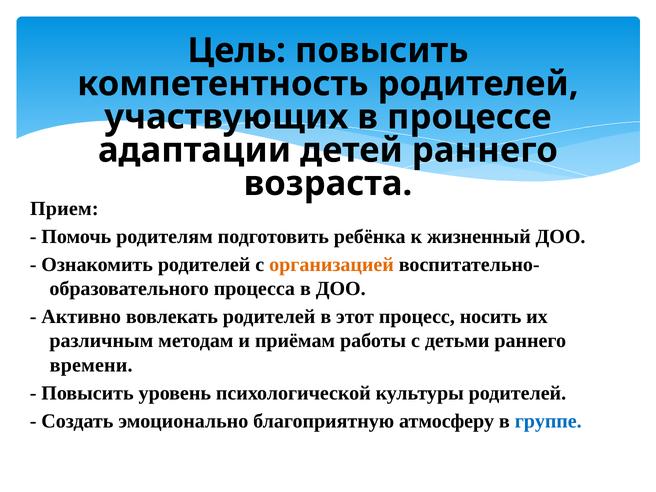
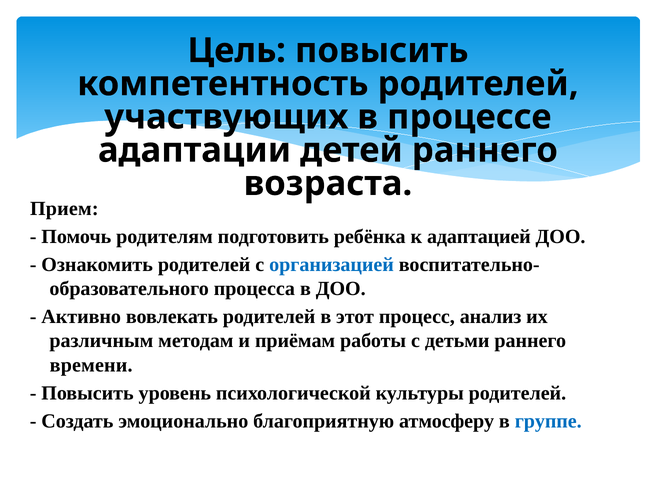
жизненный: жизненный -> адаптацией (479, 237)
организацией colour: orange -> blue (332, 265)
носить: носить -> анализ (491, 317)
